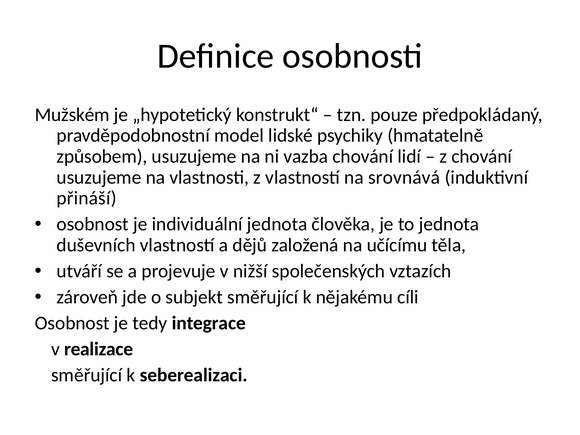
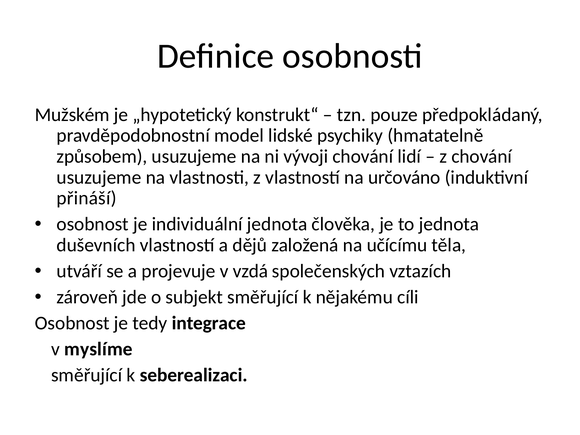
vazba: vazba -> vývoji (306, 156)
srovnává: srovnává -> určováno (404, 177)
nižší: nižší -> vzdá (250, 271)
realizace: realizace -> myslíme (98, 349)
